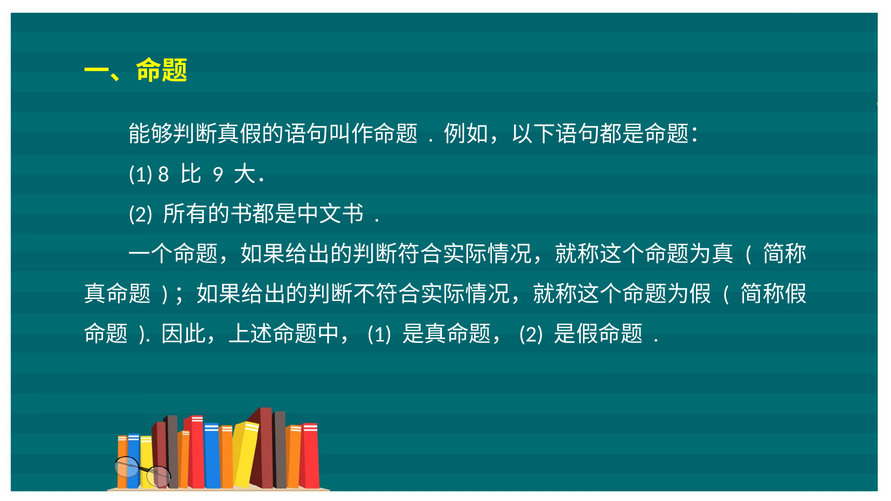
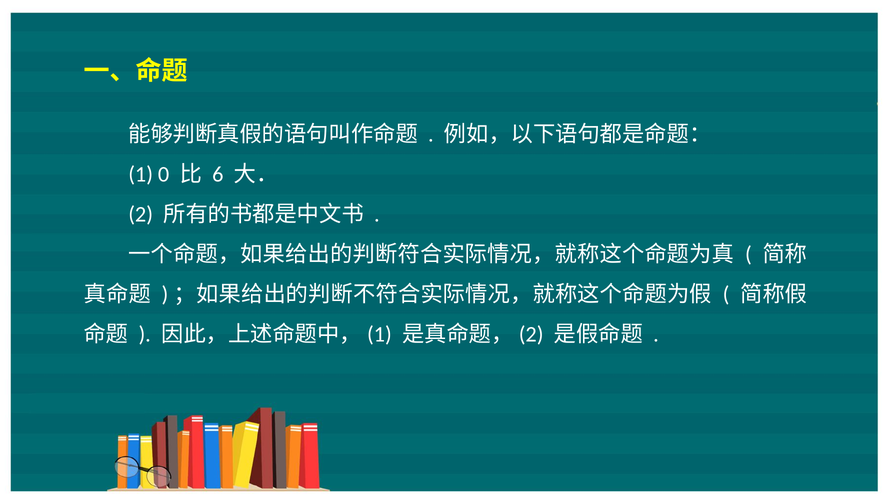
8: 8 -> 0 (164, 174)
9: 9 -> 6 (218, 174)
